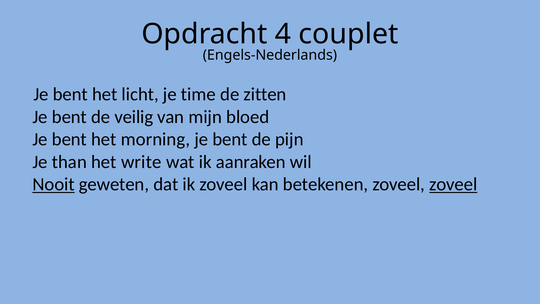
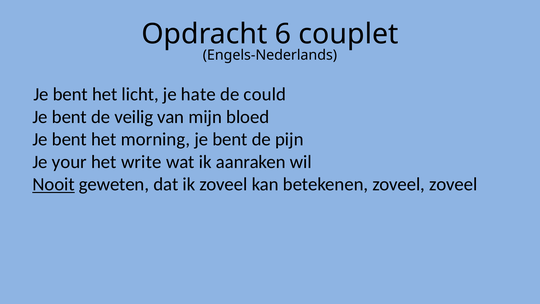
4: 4 -> 6 (283, 34)
time: time -> hate (198, 94)
zitten: zitten -> could (265, 94)
than: than -> your (69, 162)
zoveel underline: present -> none (453, 184)
